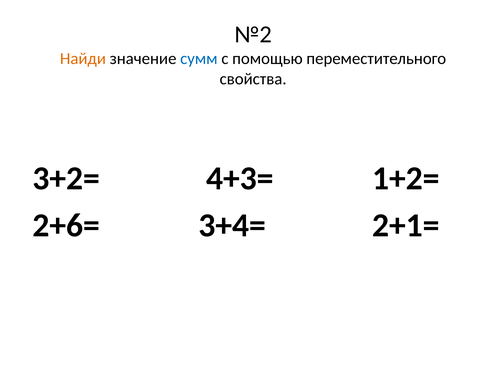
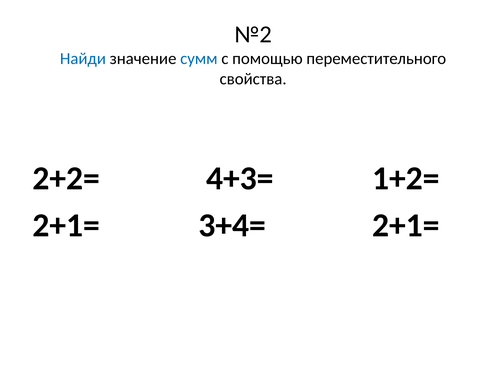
Найди colour: orange -> blue (83, 59)
3+2=: 3+2= -> 2+2= (66, 178)
2+6=: 2+6= -> 2+1= (66, 225)
